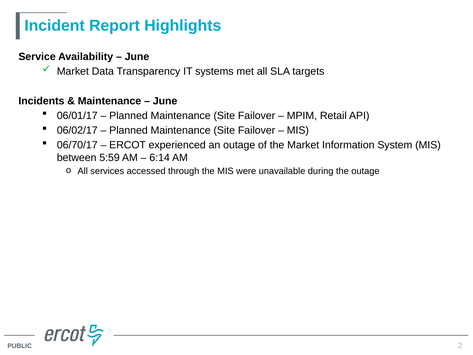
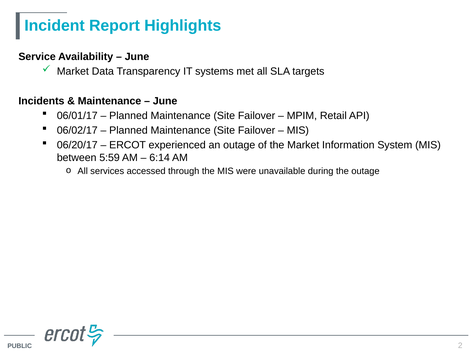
06/70/17: 06/70/17 -> 06/20/17 (77, 145)
